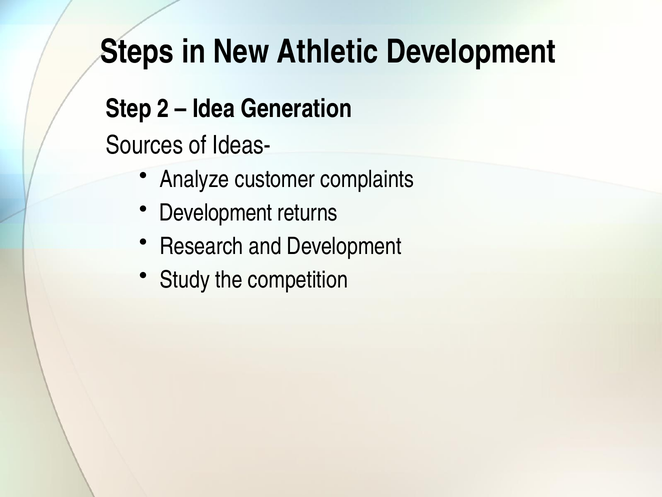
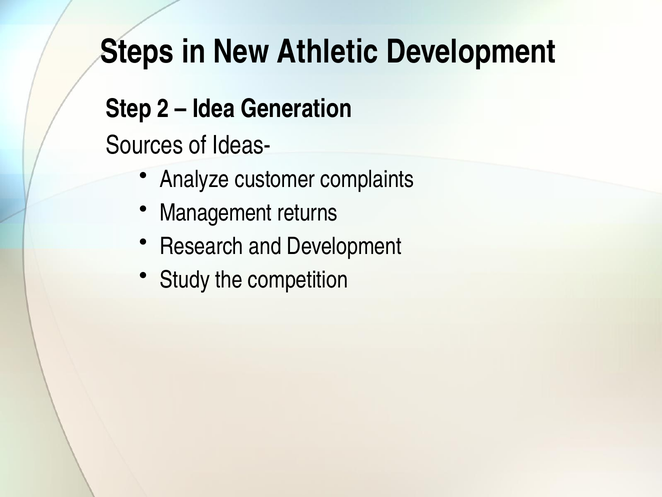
Development: Development -> Management (216, 213)
